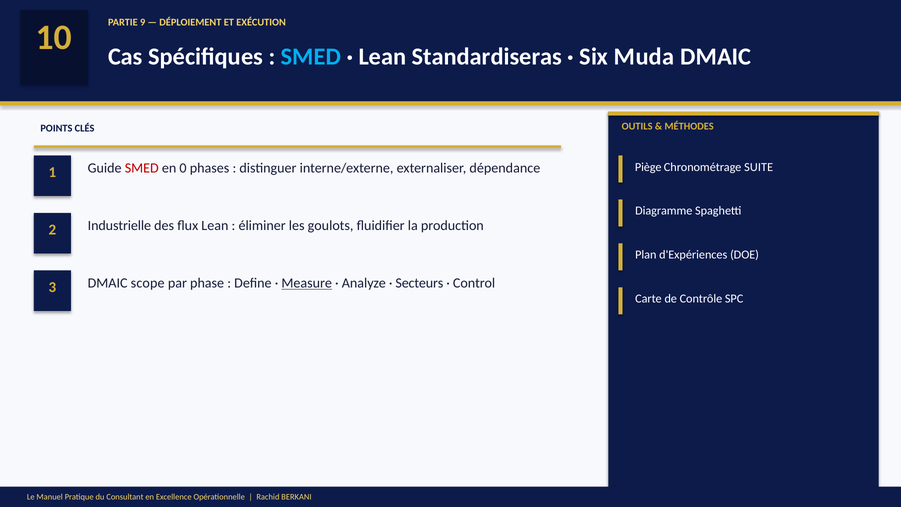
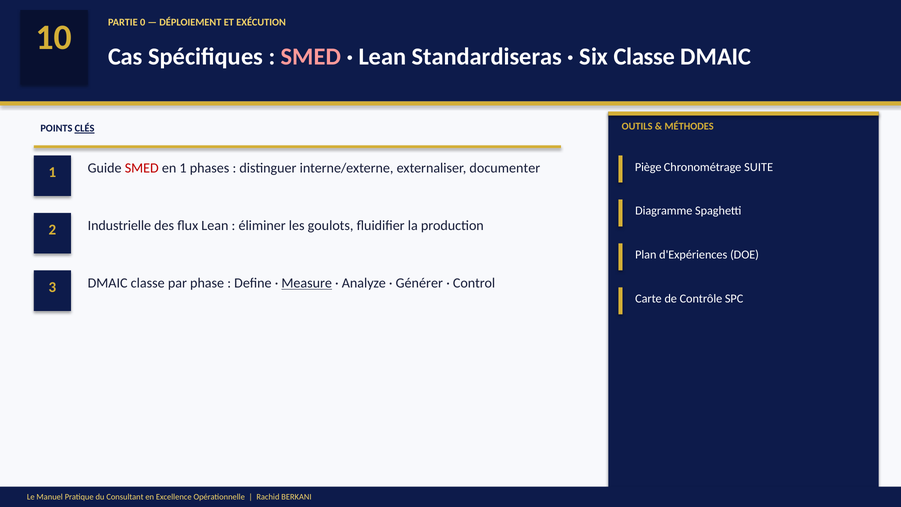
9: 9 -> 0 (143, 22)
SMED colour: light blue -> pink (311, 57)
Six Muda: Muda -> Classe (644, 57)
CLÉS underline: none -> present (85, 129)
en 0: 0 -> 1 (183, 168)
dépendance: dépendance -> documenter (505, 168)
DMAIC scope: scope -> classe (148, 283)
Secteurs: Secteurs -> Générer (419, 283)
